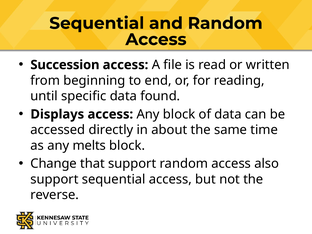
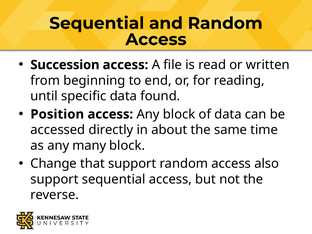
Displays: Displays -> Position (57, 114)
melts: melts -> many (89, 145)
